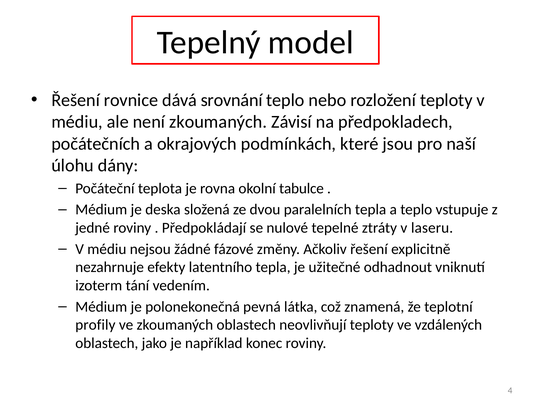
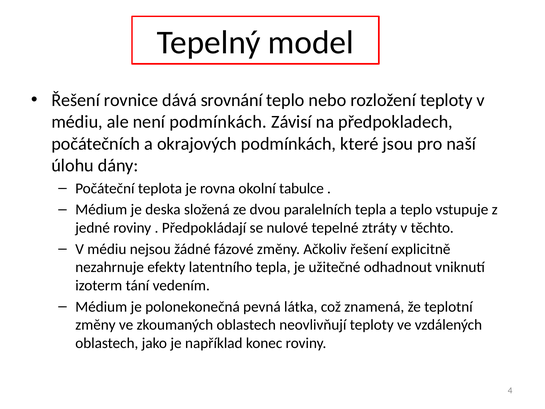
není zkoumaných: zkoumaných -> podmínkách (218, 122)
laseru: laseru -> těchto (432, 228)
profily: profily -> změny (95, 325)
